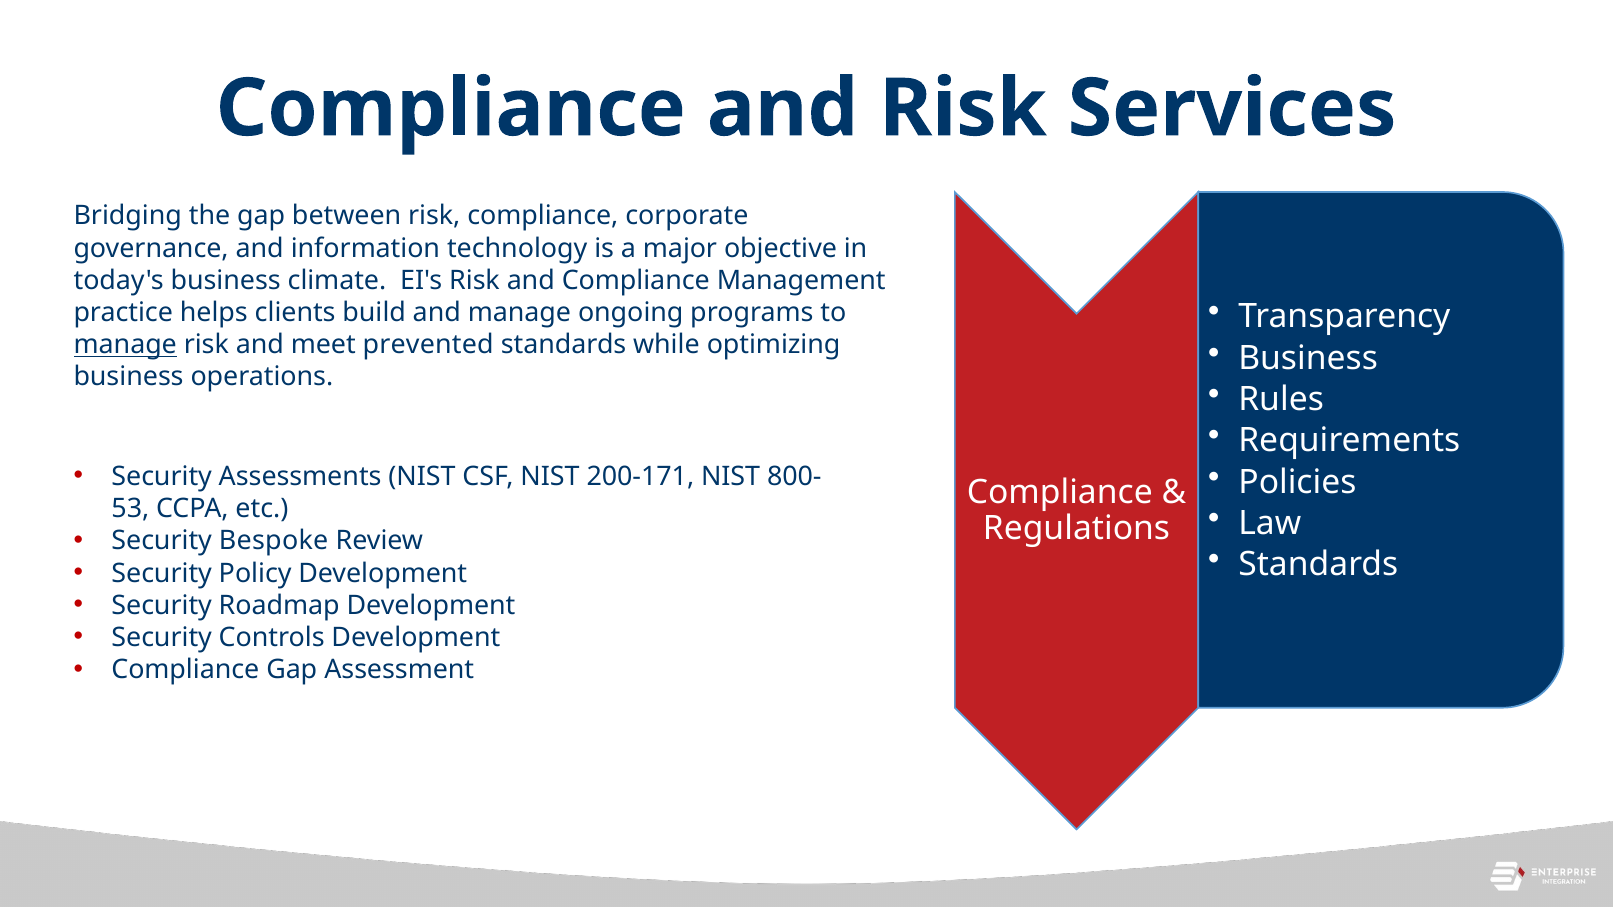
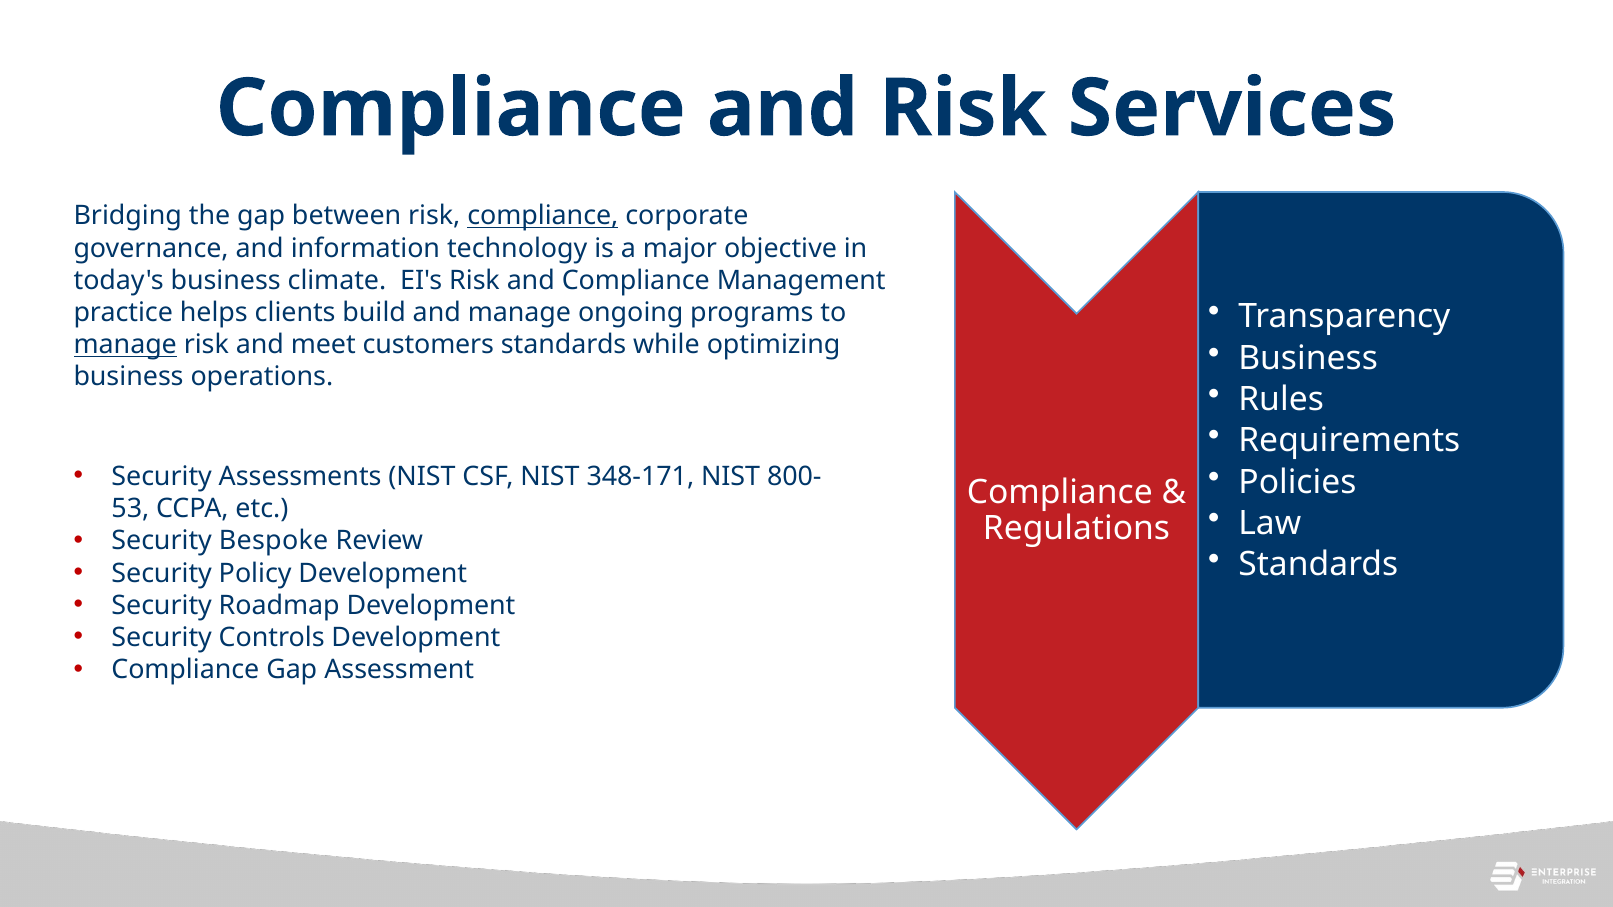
compliance underline: none -> present (543, 216)
prevented: prevented -> customers (428, 345)
200-171: 200-171 -> 348-171 (640, 477)
